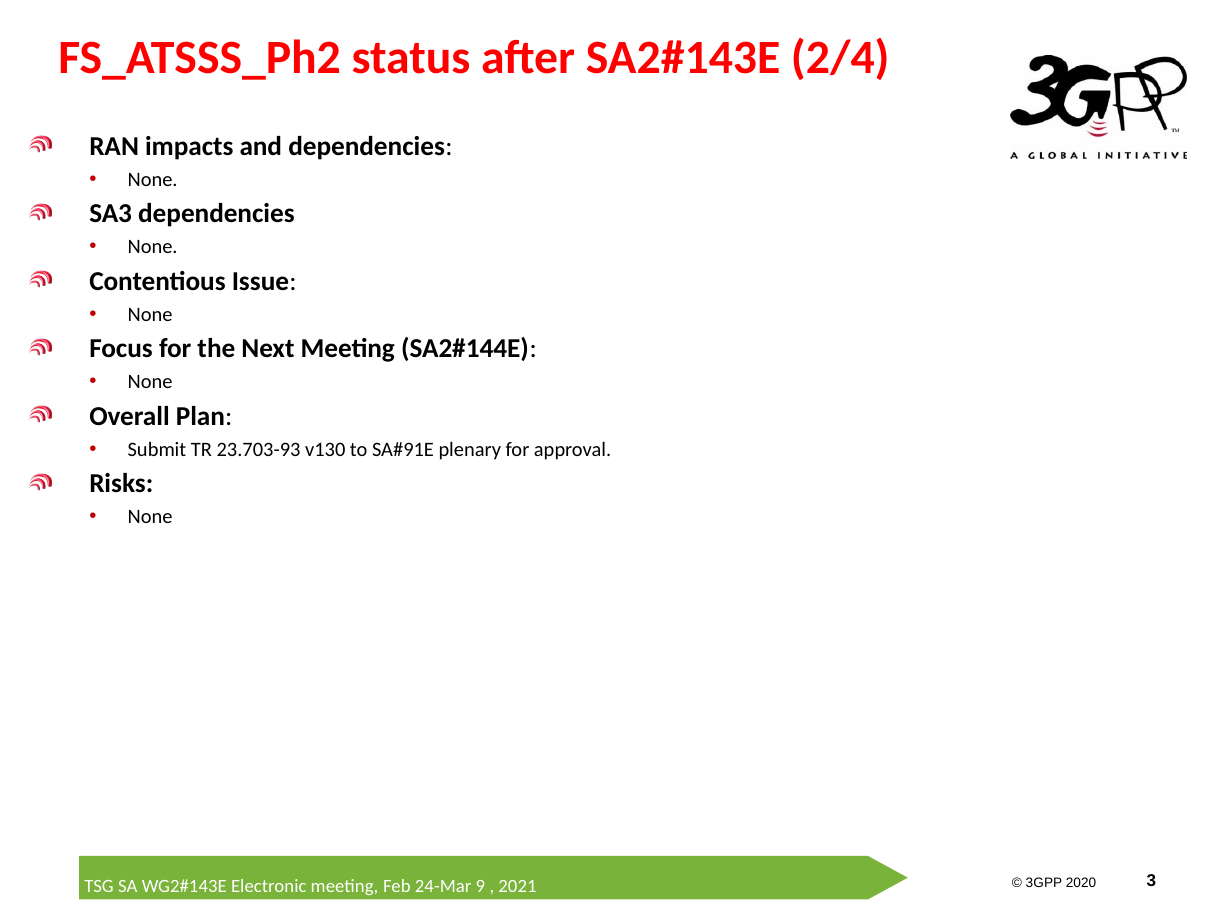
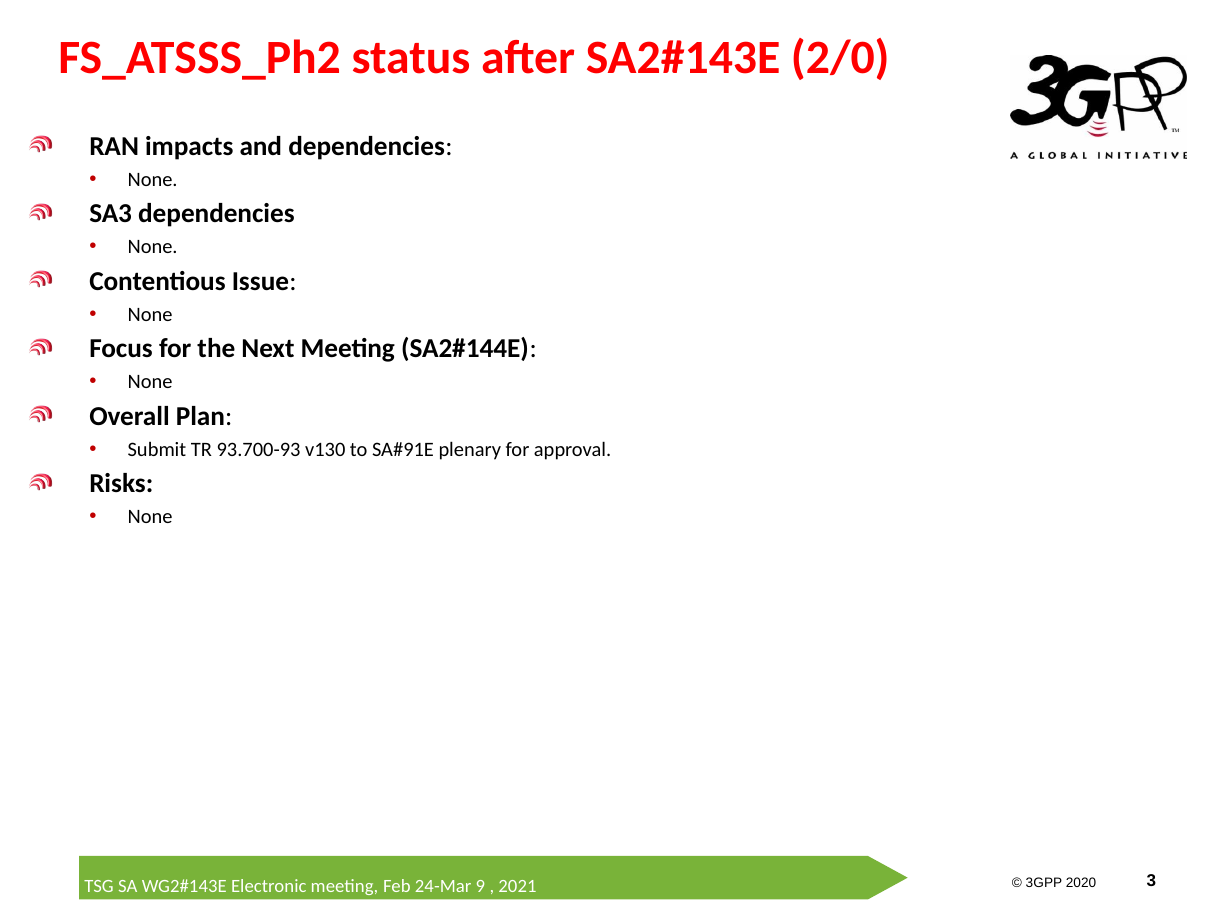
2/4: 2/4 -> 2/0 (840, 58)
23.703-93: 23.703-93 -> 93.700-93 (259, 450)
